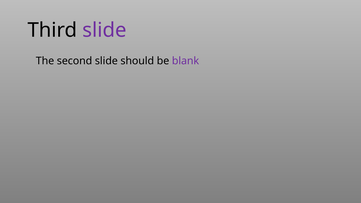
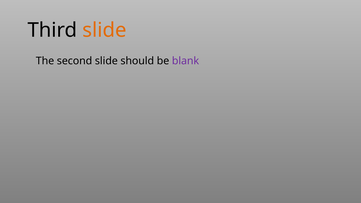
slide colour: purple -> orange (104, 30)
